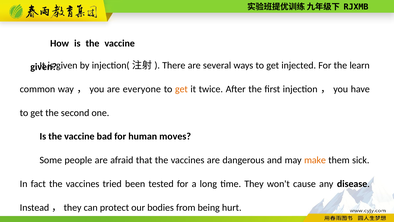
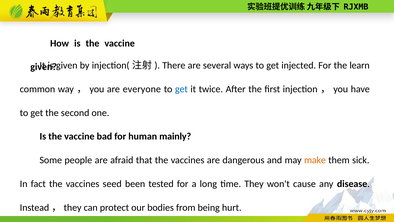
get colour: orange -> blue (181, 89)
moves: moves -> mainly (175, 136)
tried: tried -> seed (112, 184)
